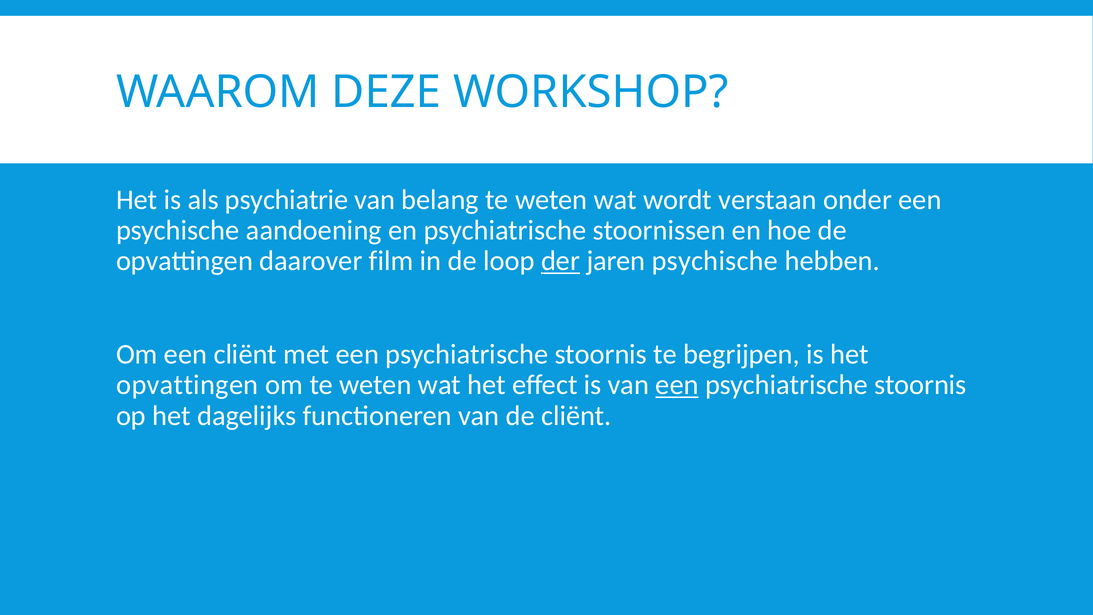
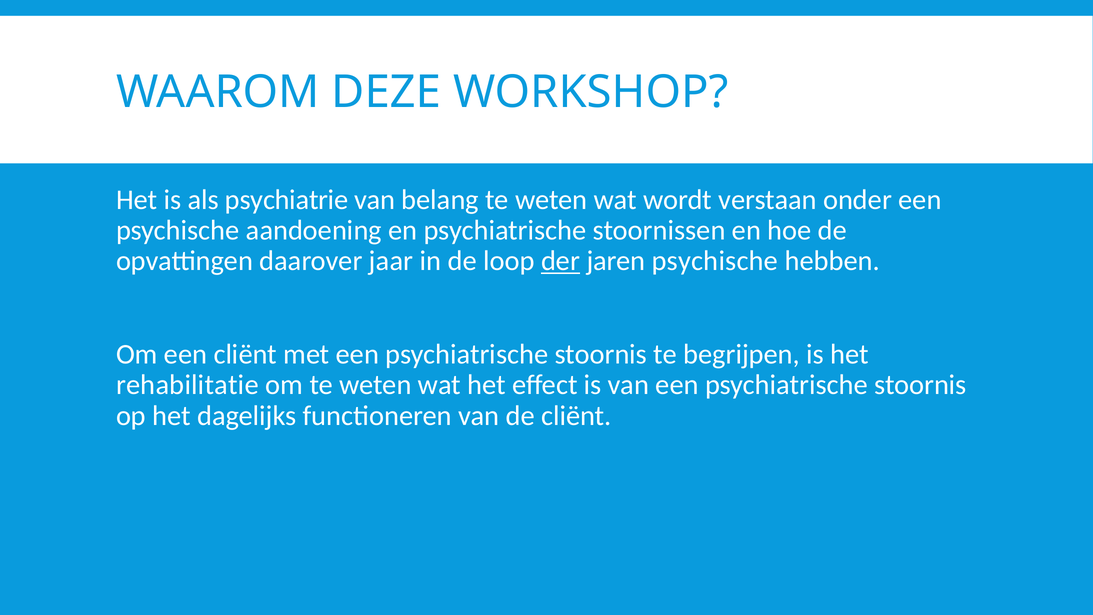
film: film -> jaar (391, 261)
opvattingen: opvattingen -> rehabilitatie (187, 385)
een underline: present -> none (677, 385)
